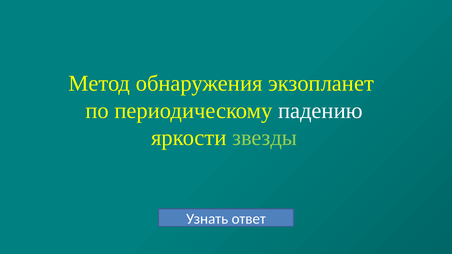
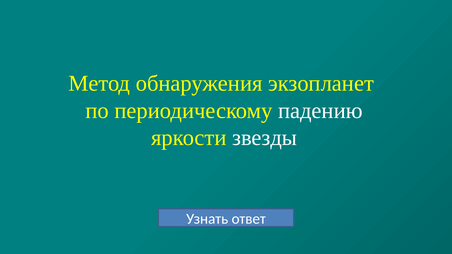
звезды colour: light green -> white (265, 138)
